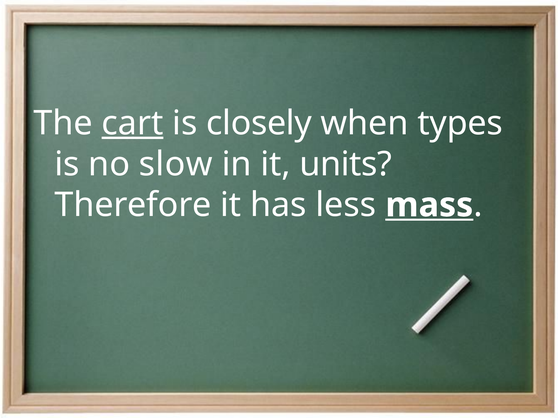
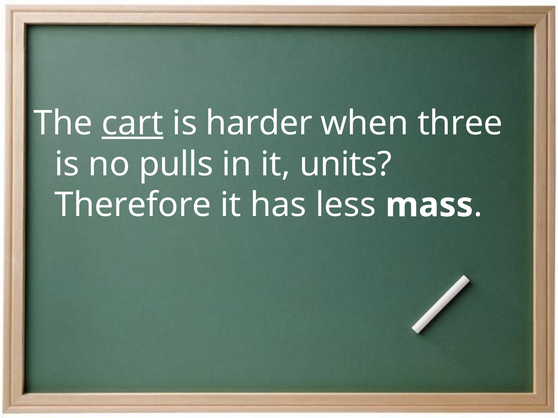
closely: closely -> harder (259, 123)
types: types -> three (460, 123)
slow: slow -> pulls (176, 164)
mass underline: present -> none (429, 205)
